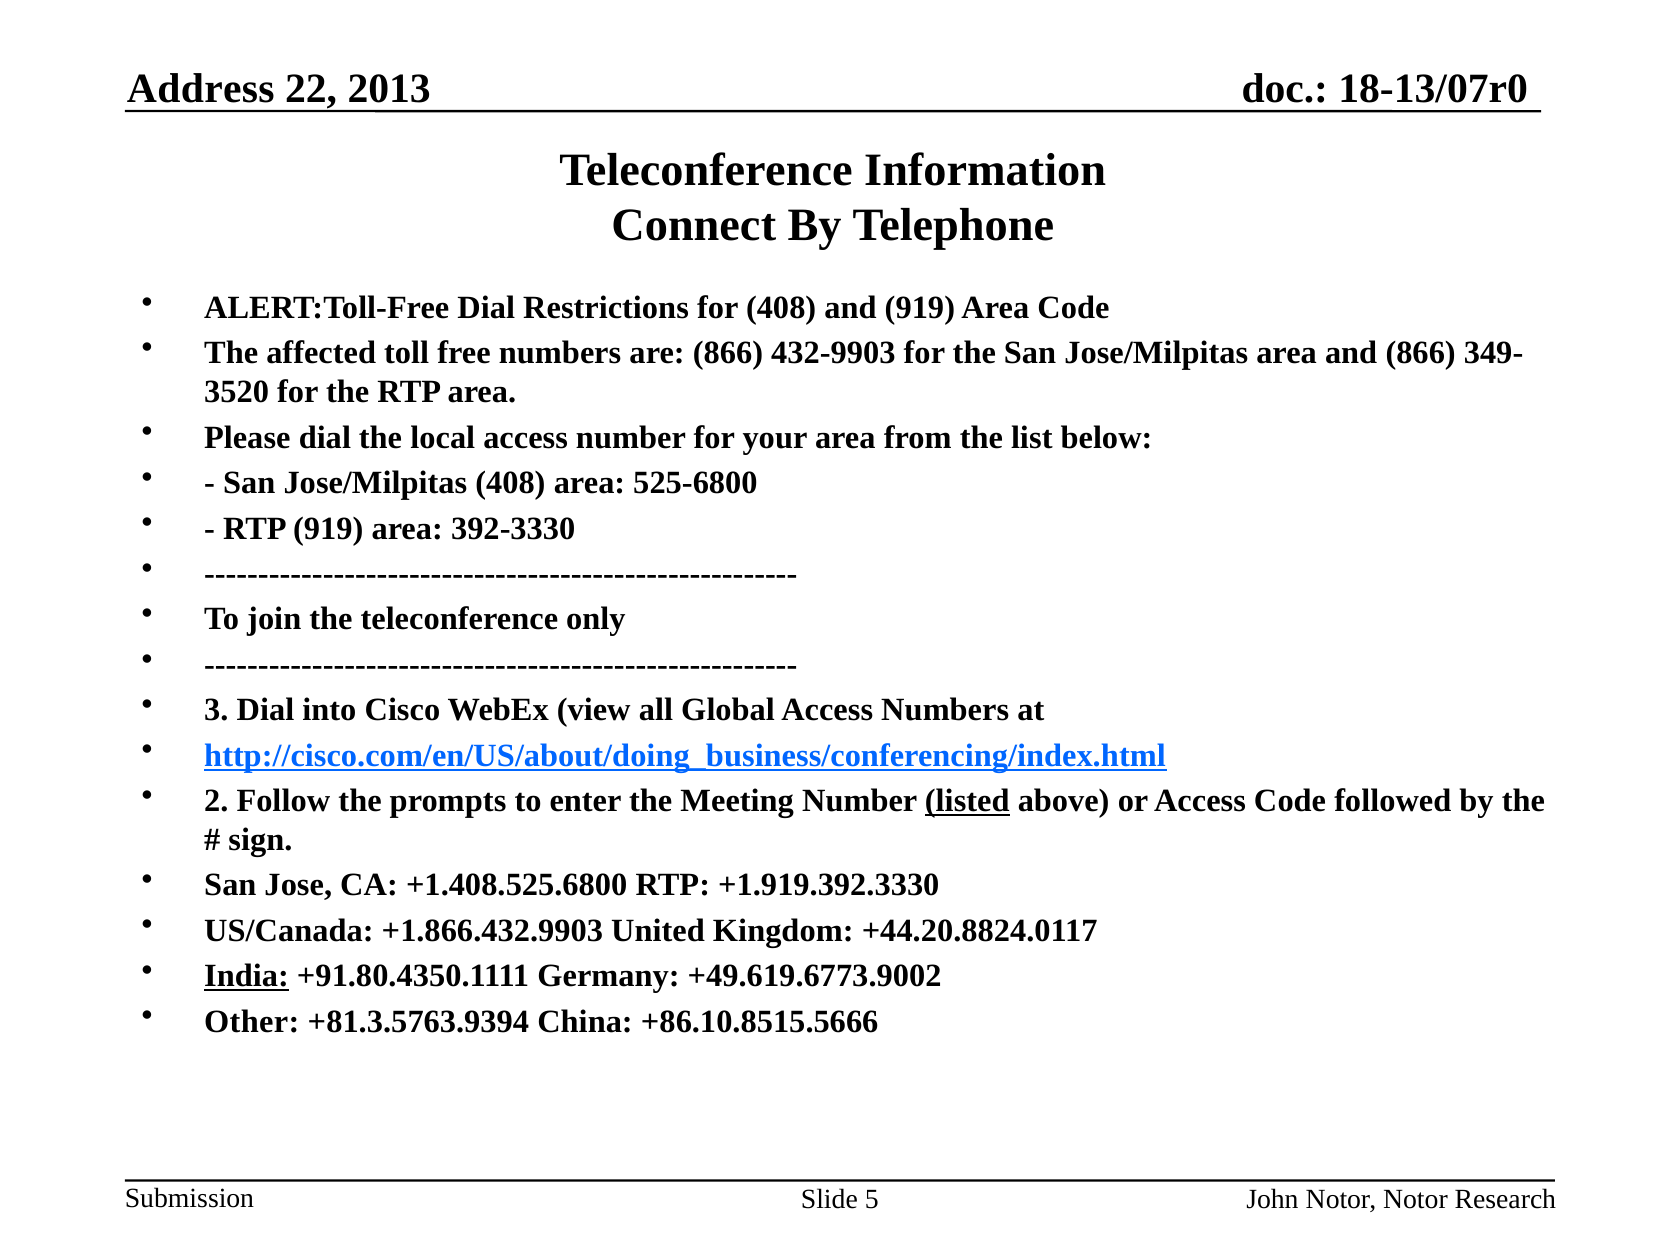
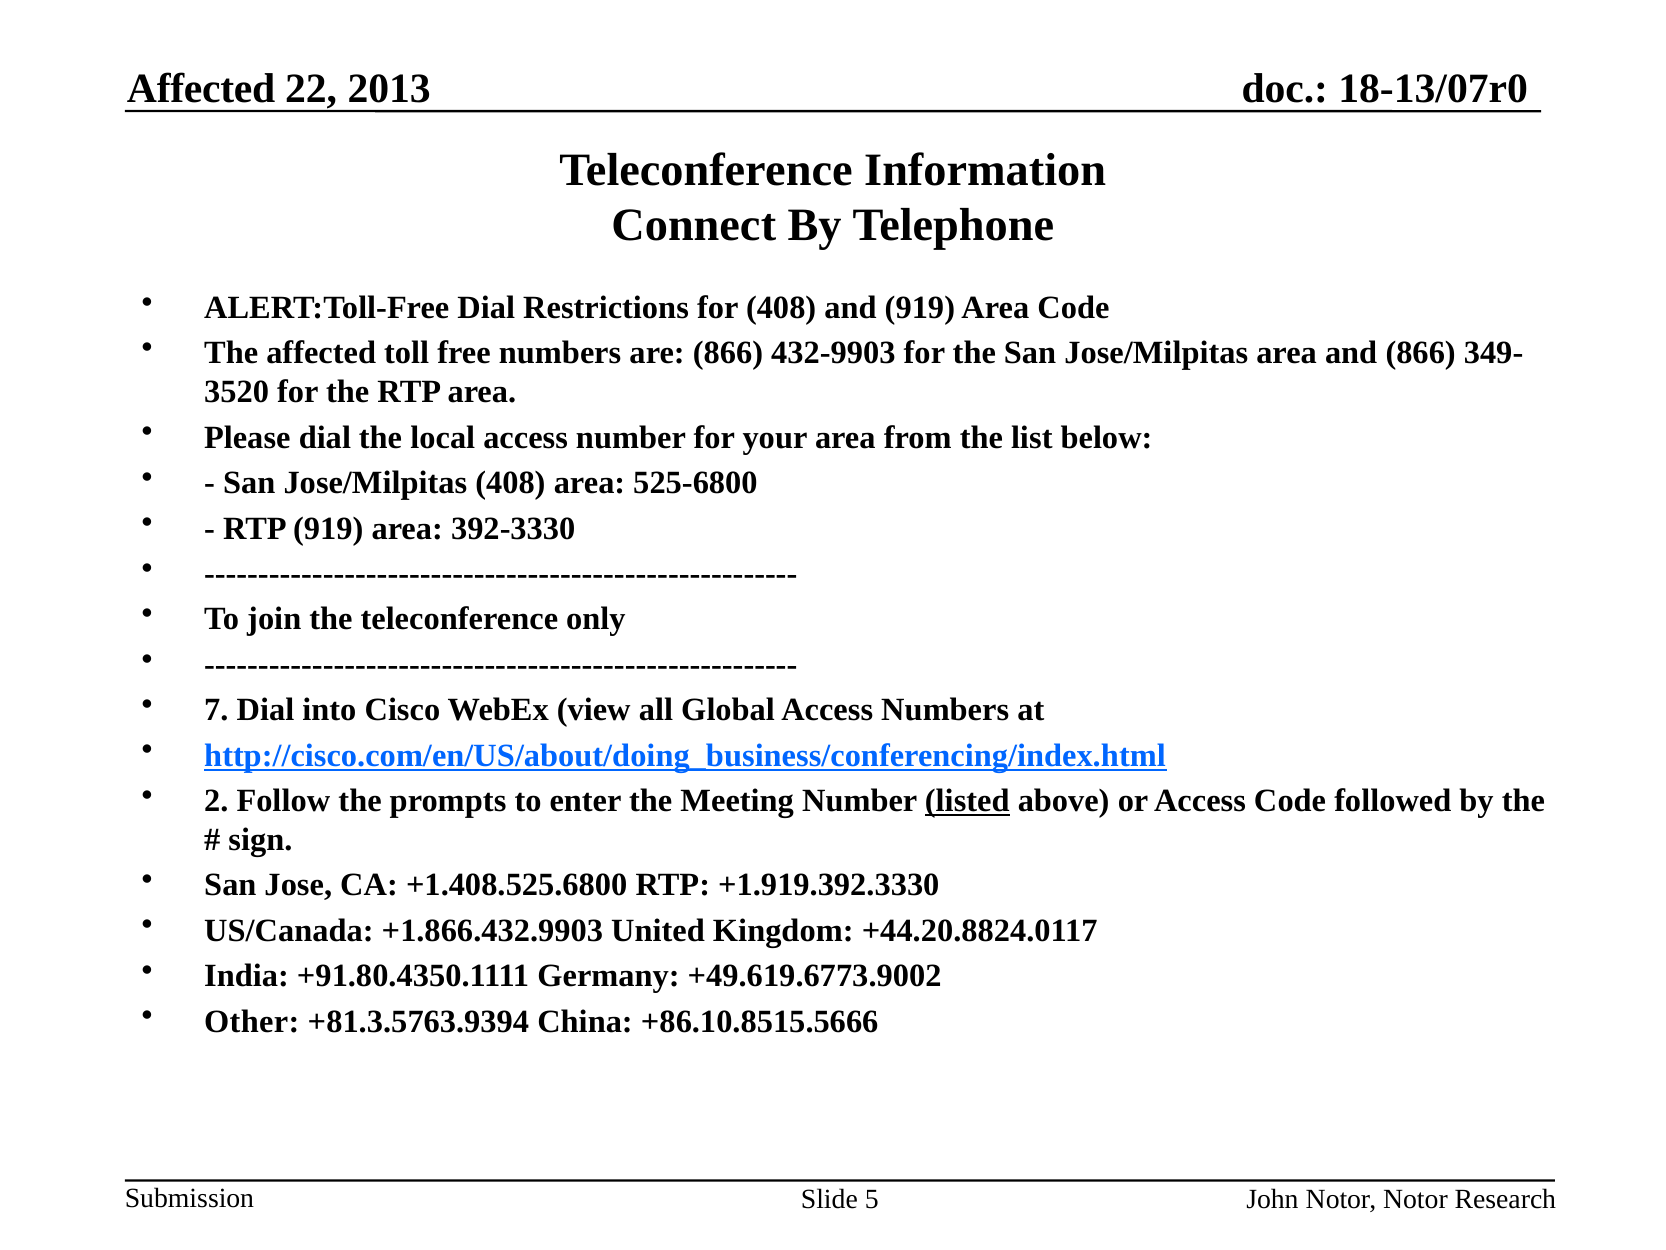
Address: Address -> Affected (201, 89)
3: 3 -> 7 (216, 710)
India underline: present -> none (247, 976)
